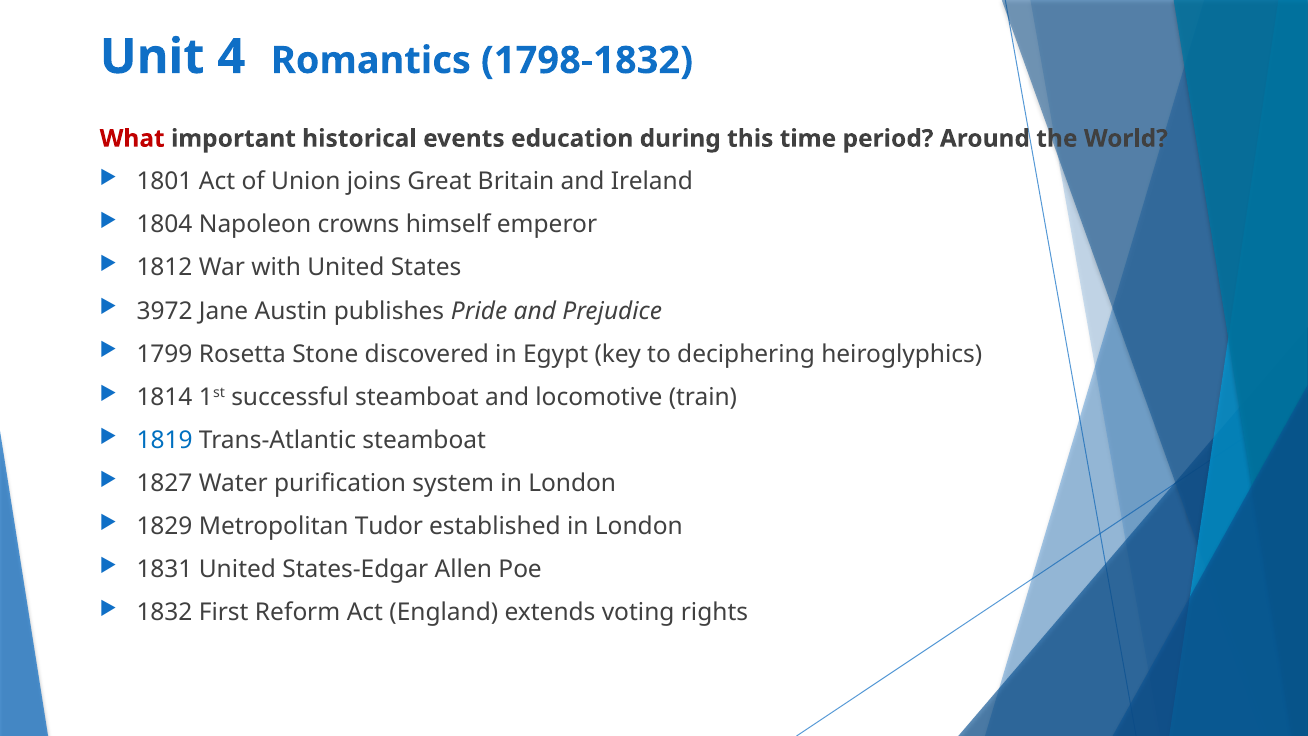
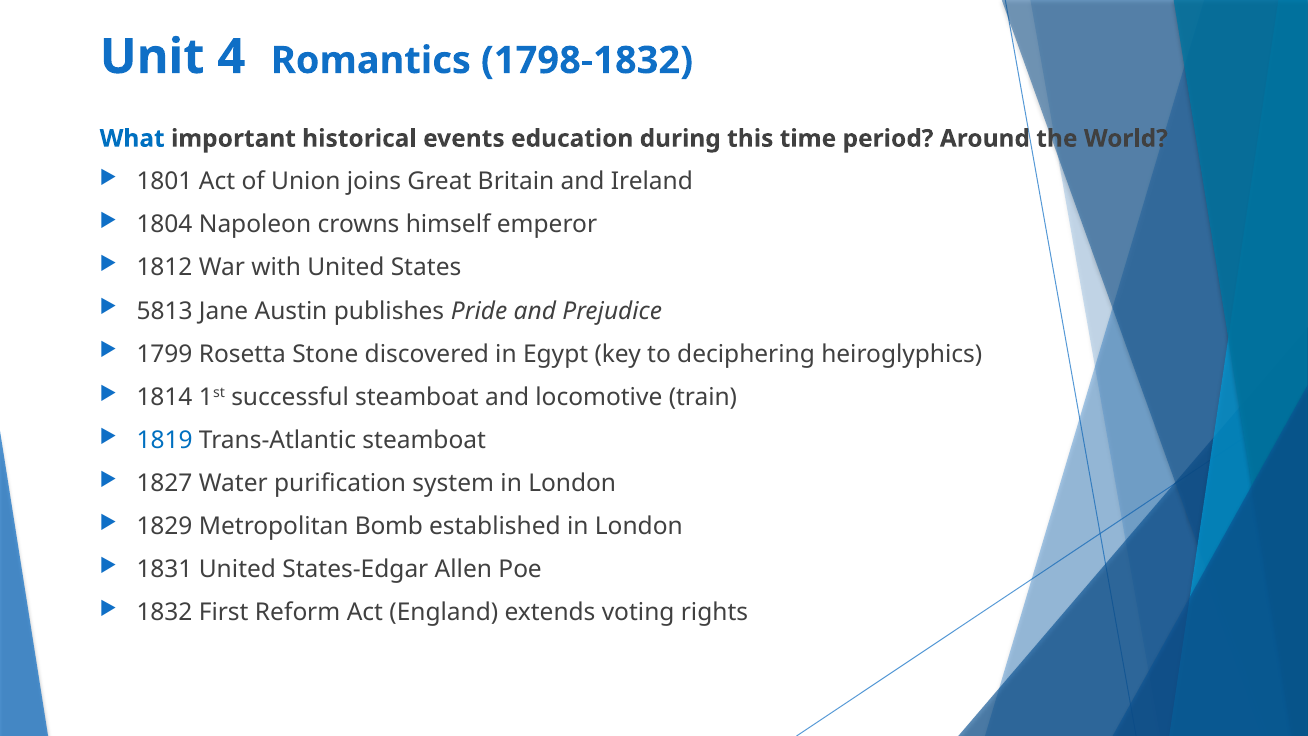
What colour: red -> blue (132, 139)
3972: 3972 -> 5813 (165, 311)
Tudor: Tudor -> Bomb (389, 526)
